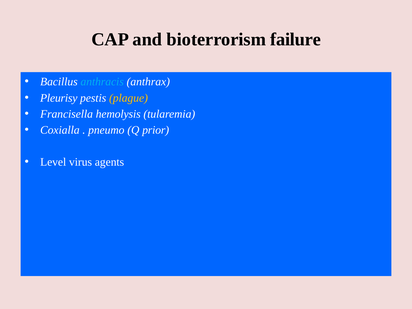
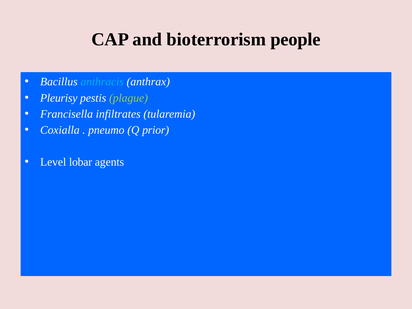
failure: failure -> people (296, 39)
plague colour: yellow -> light green (128, 98)
hemolysis: hemolysis -> infiltrates (118, 114)
virus: virus -> lobar (81, 162)
